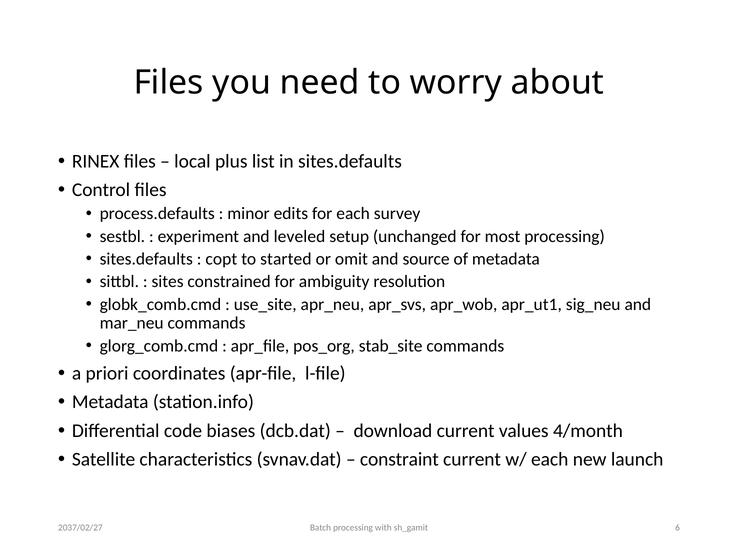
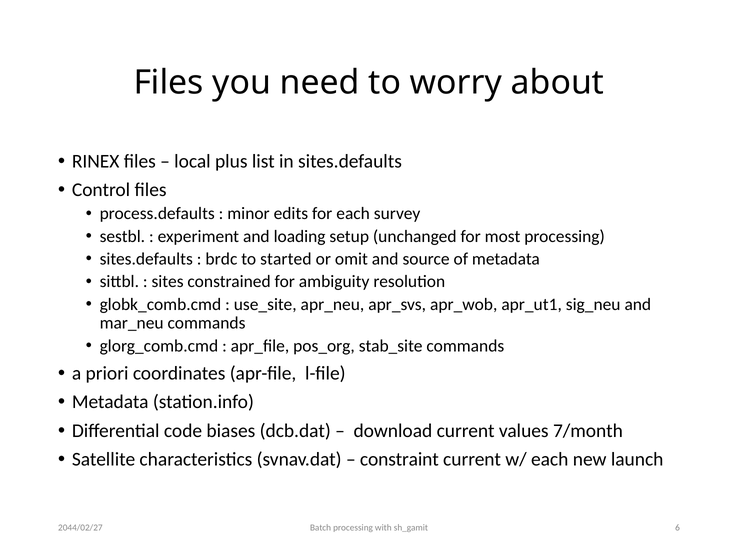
leveled: leveled -> loading (300, 237)
copt: copt -> brdc (221, 259)
4/month: 4/month -> 7/month (588, 431)
2037/02/27: 2037/02/27 -> 2044/02/27 (80, 528)
